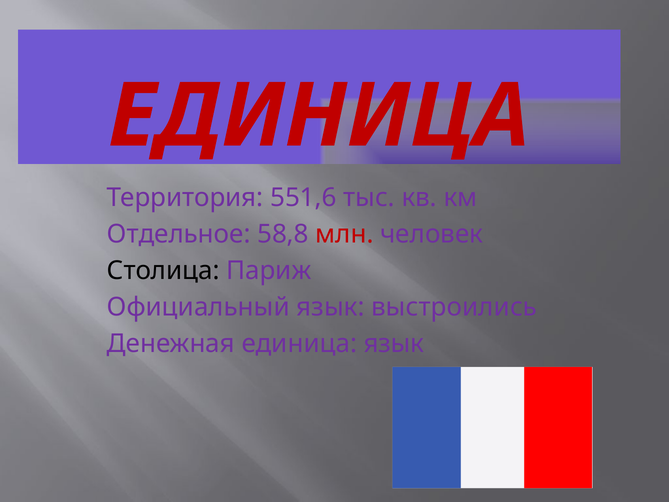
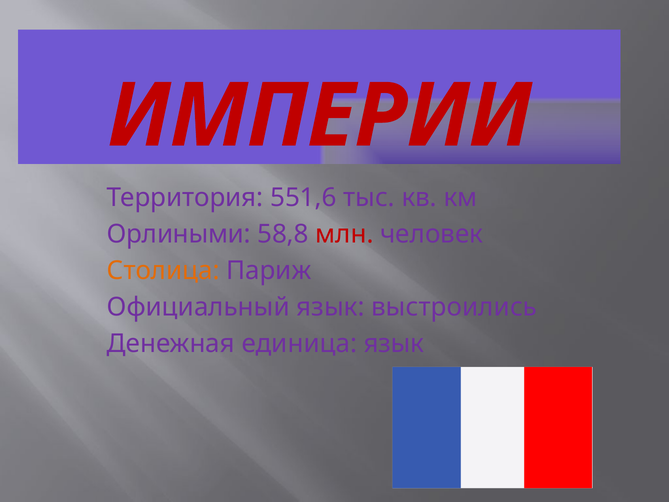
ЕДИНИЦА: ЕДИНИЦА -> ИМПЕРИИ (320, 116)
Отдельное: Отдельное -> Орлиными (179, 234)
Столица colour: black -> orange (163, 271)
